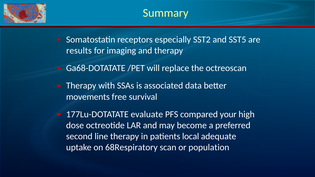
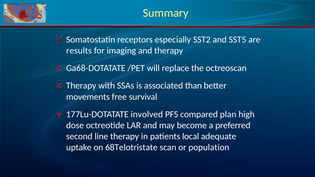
data: data -> than (193, 86)
evaluate: evaluate -> involved (147, 114)
your: your -> plan (228, 114)
68Respiratory: 68Respiratory -> 68Telotristate (131, 148)
